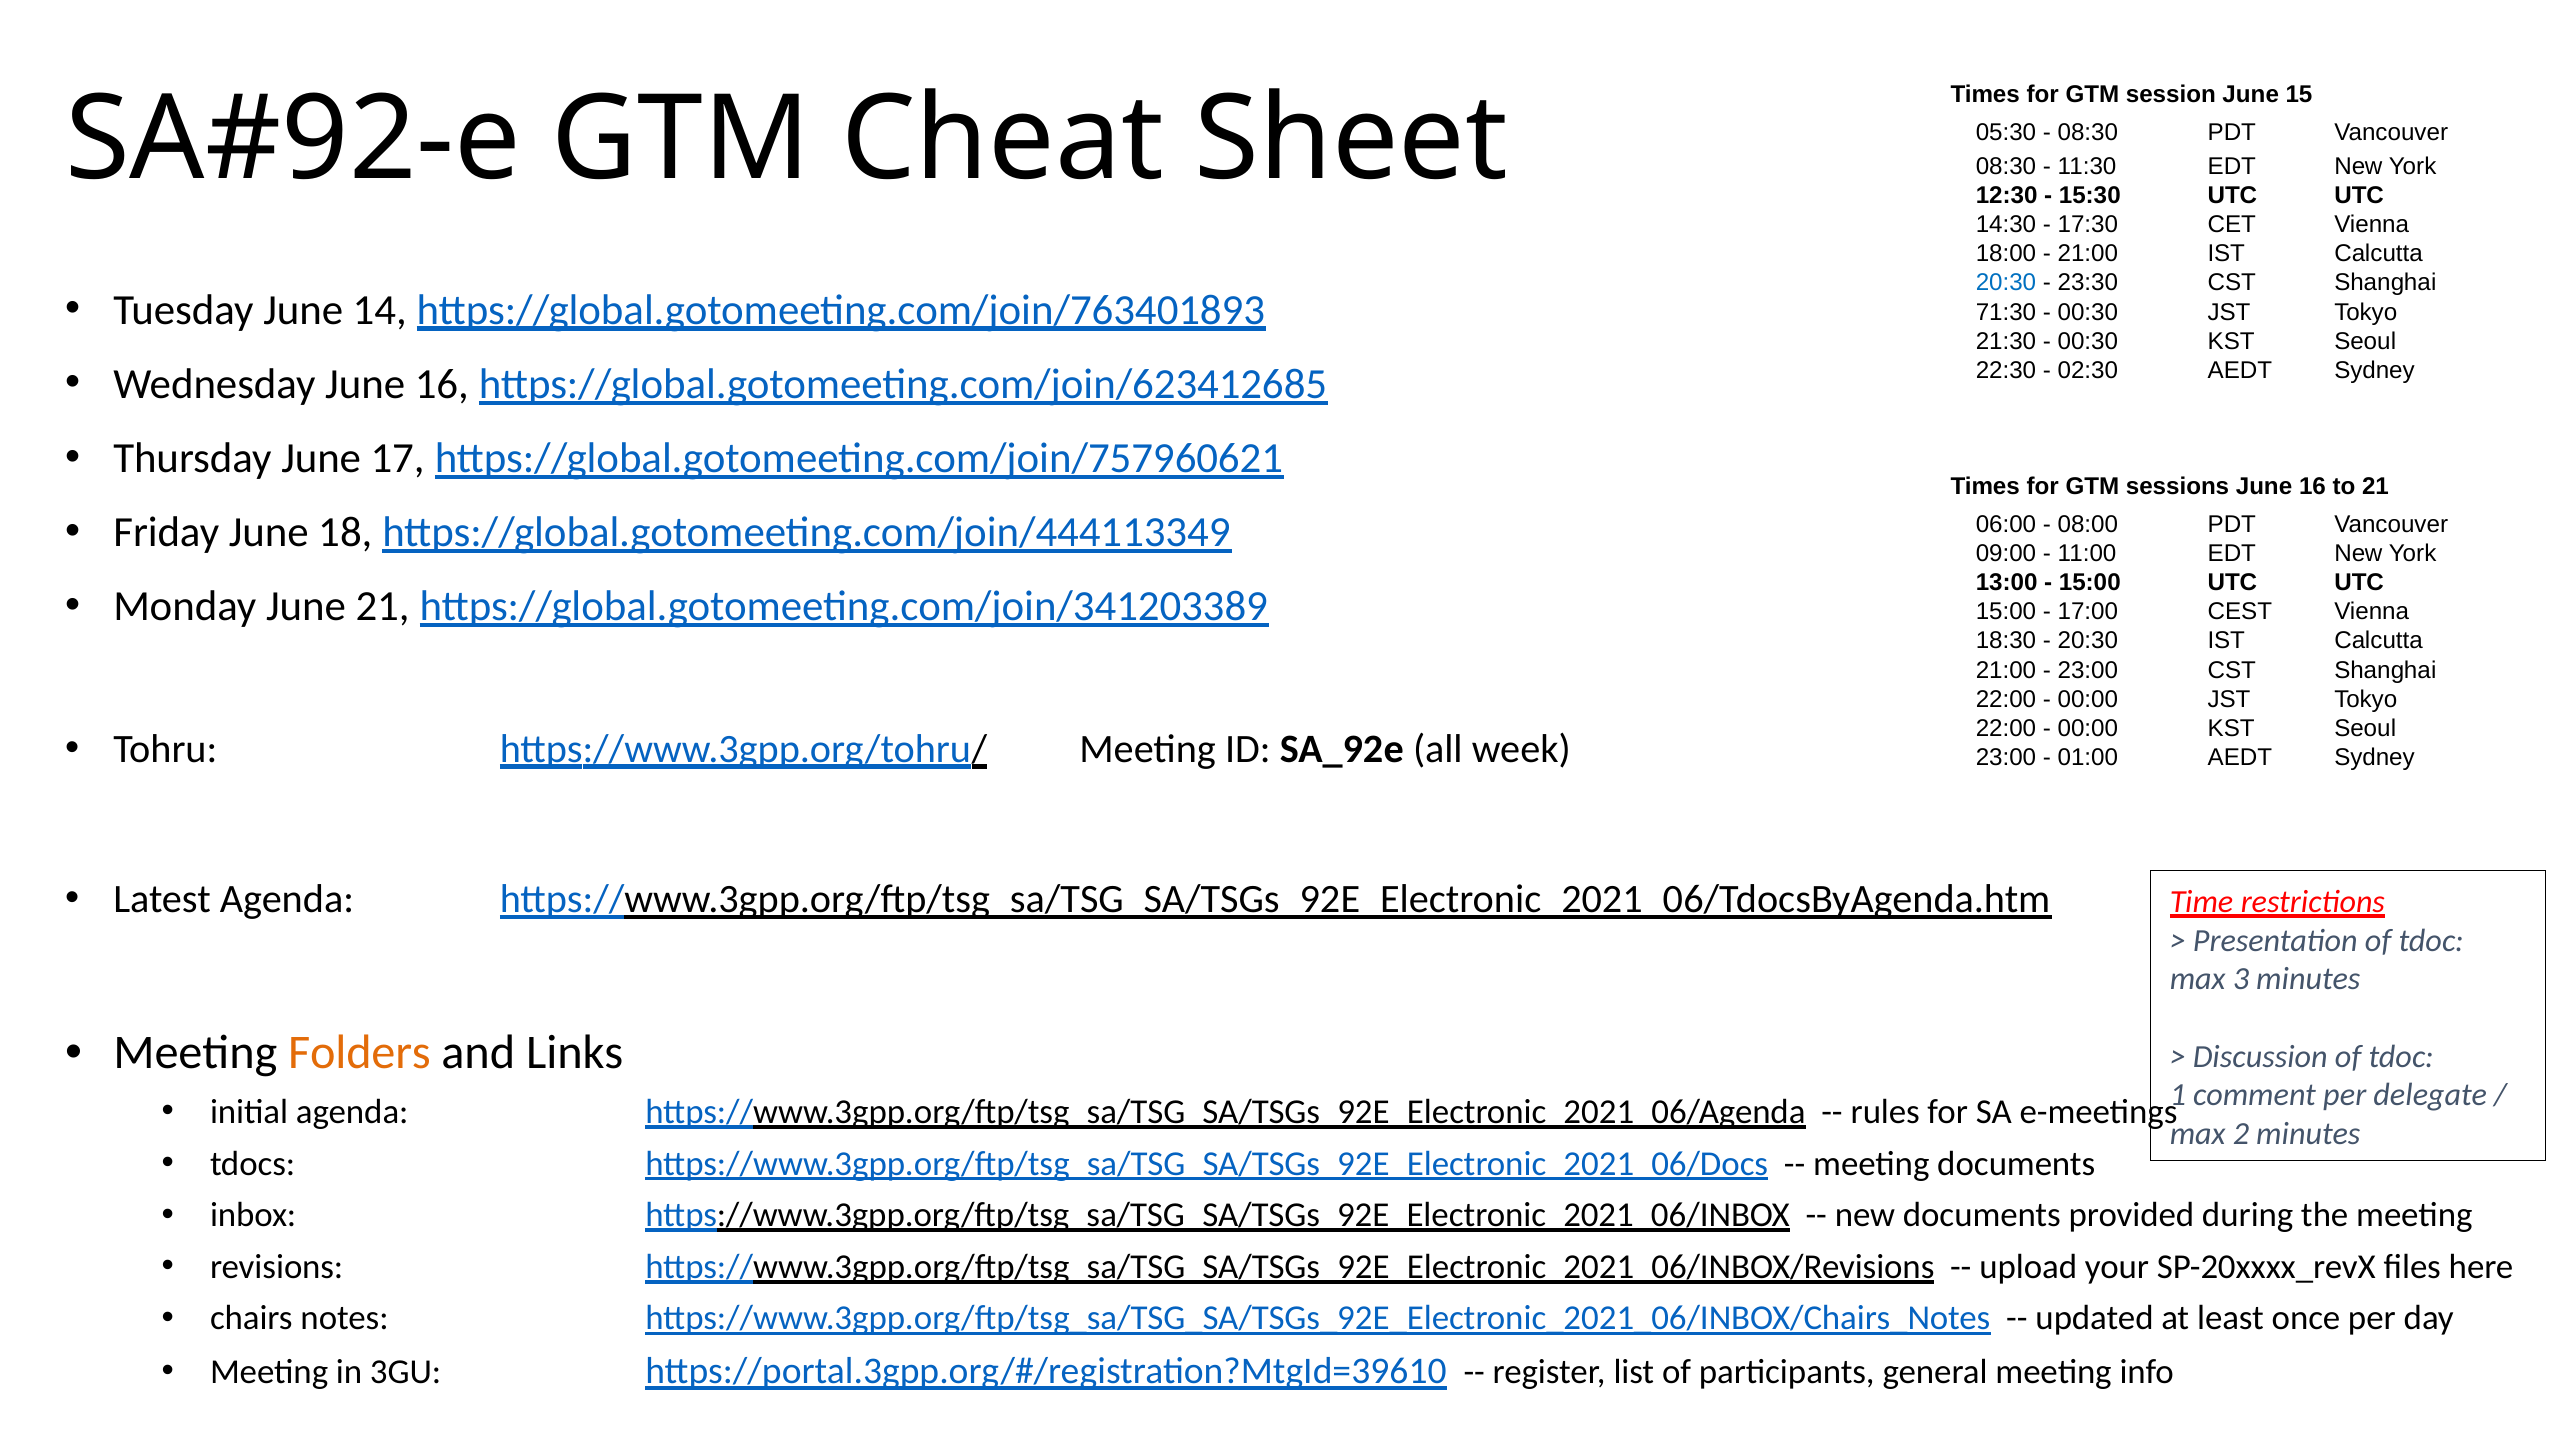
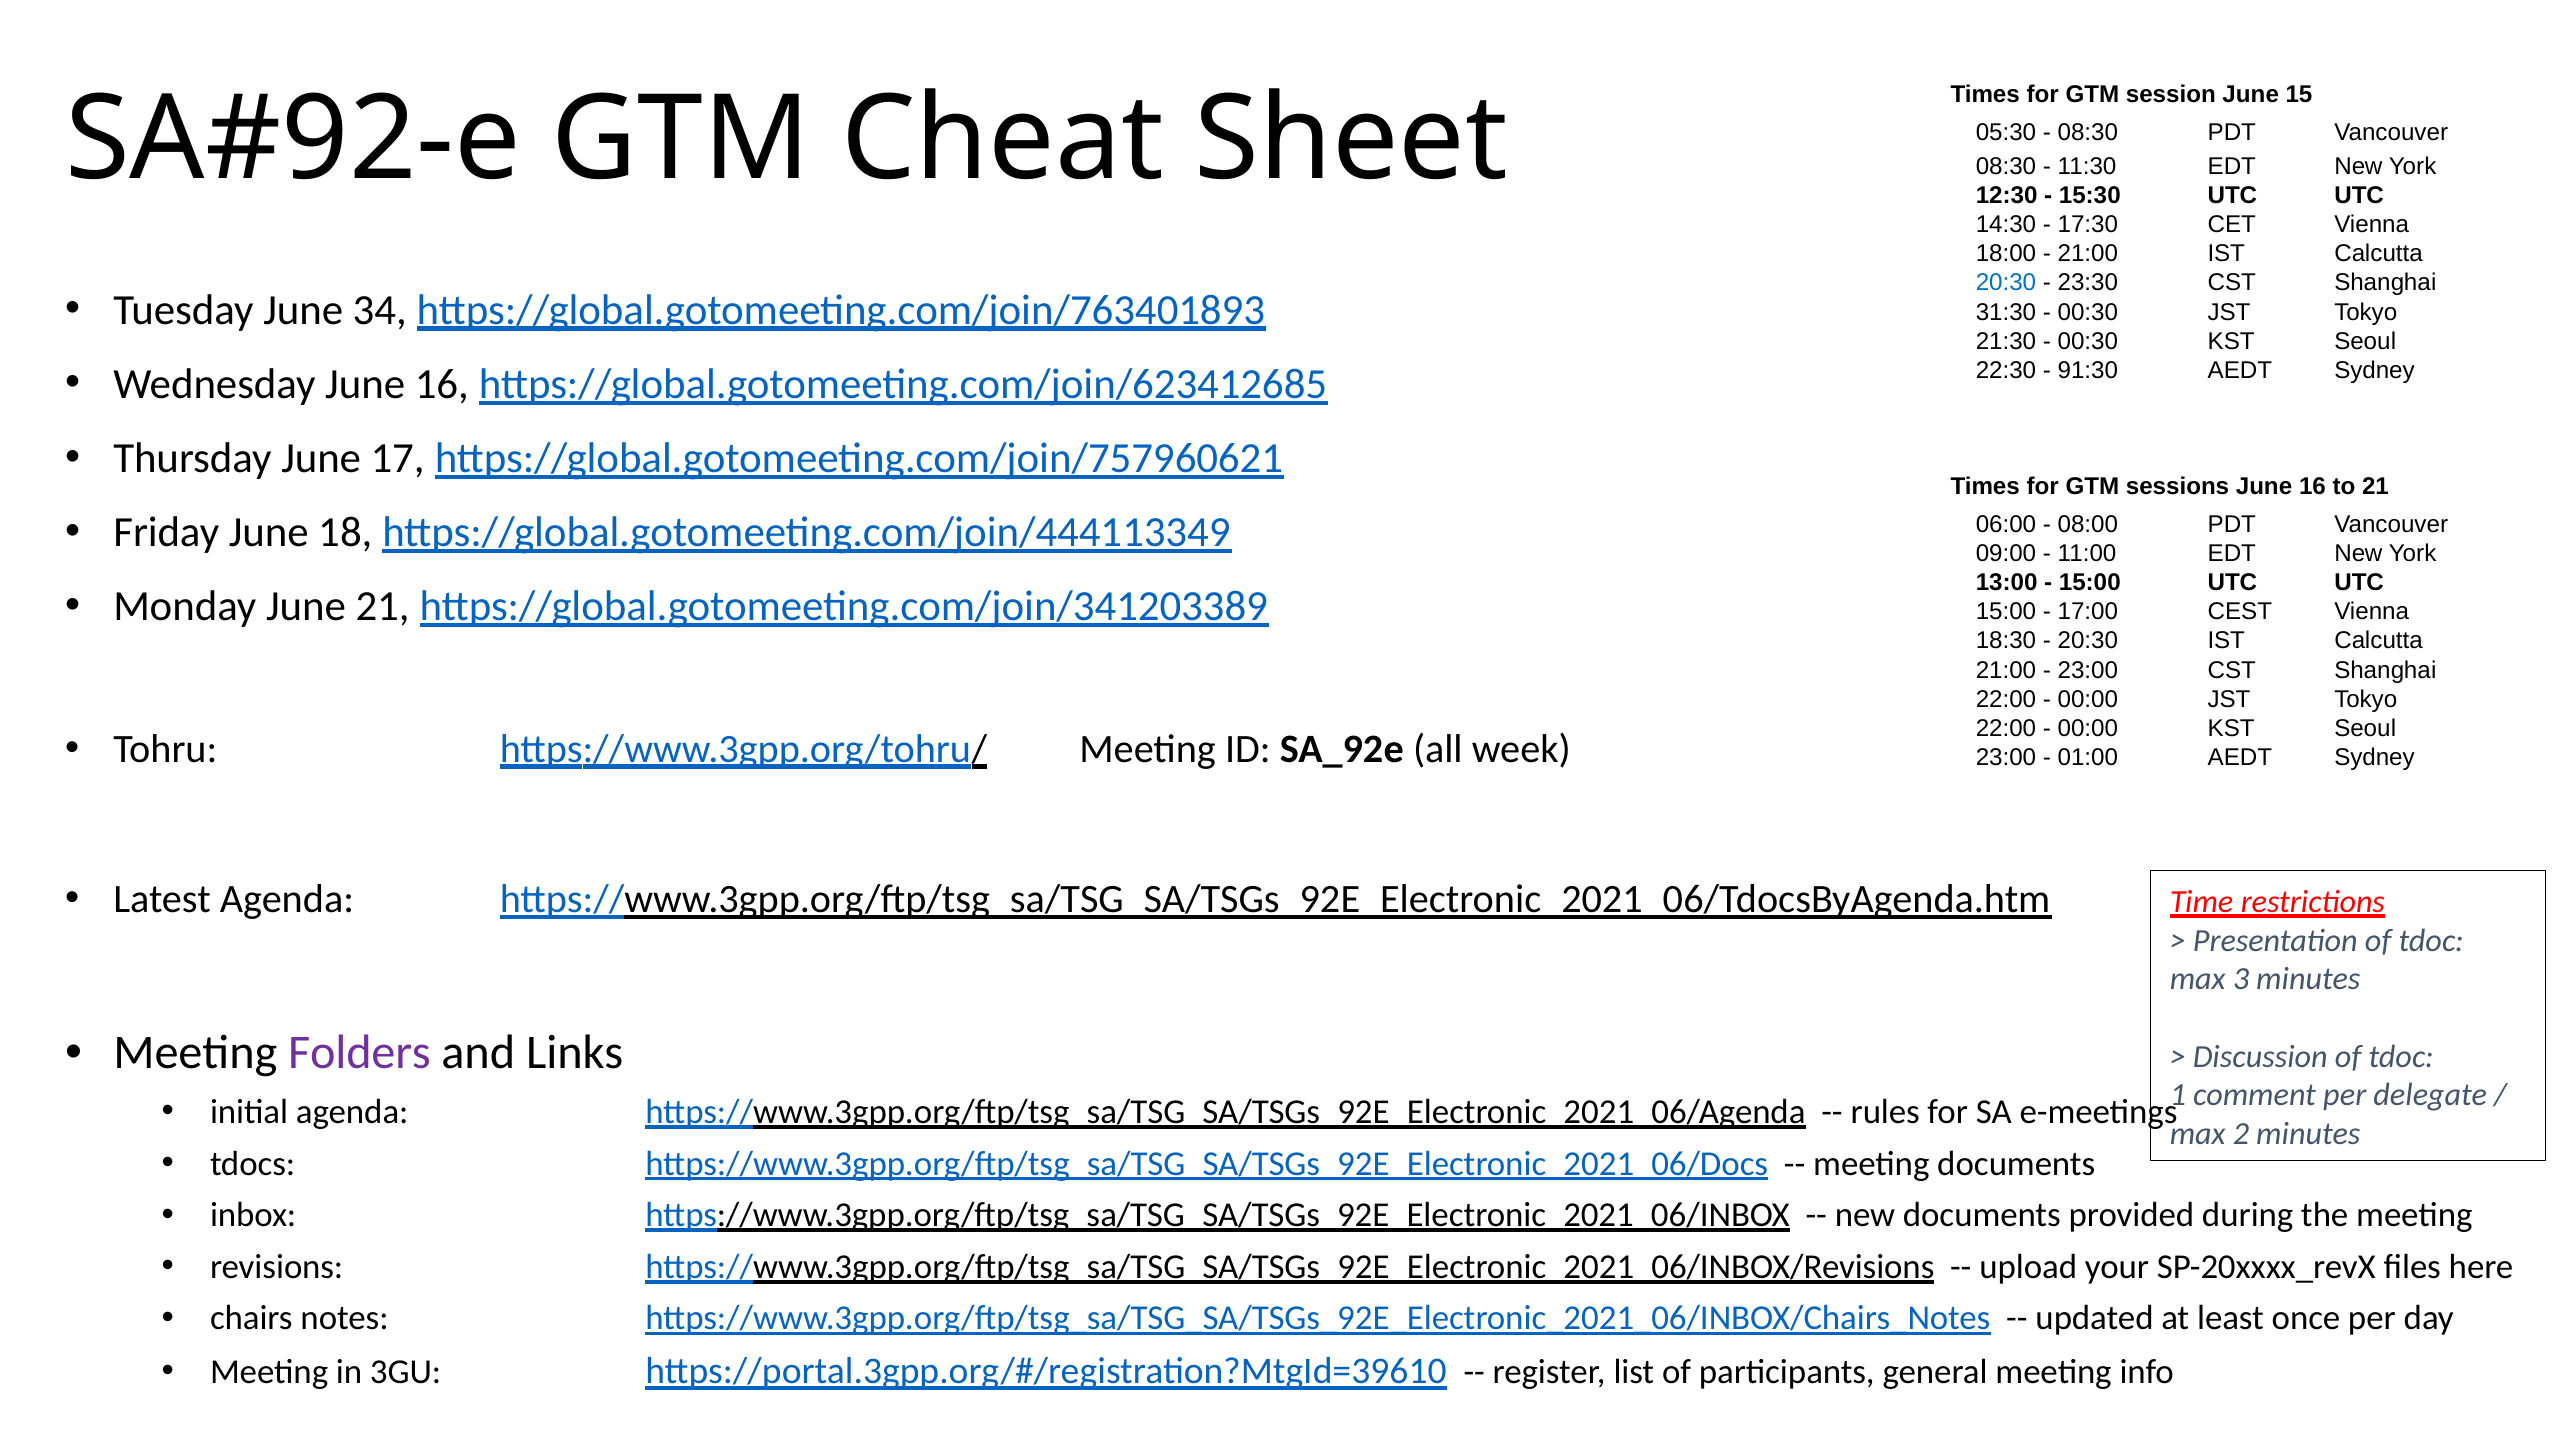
14: 14 -> 34 (380, 310)
71:30: 71:30 -> 31:30 (2006, 312)
02:30: 02:30 -> 91:30 (2088, 370)
Folders colour: orange -> purple (359, 1053)
